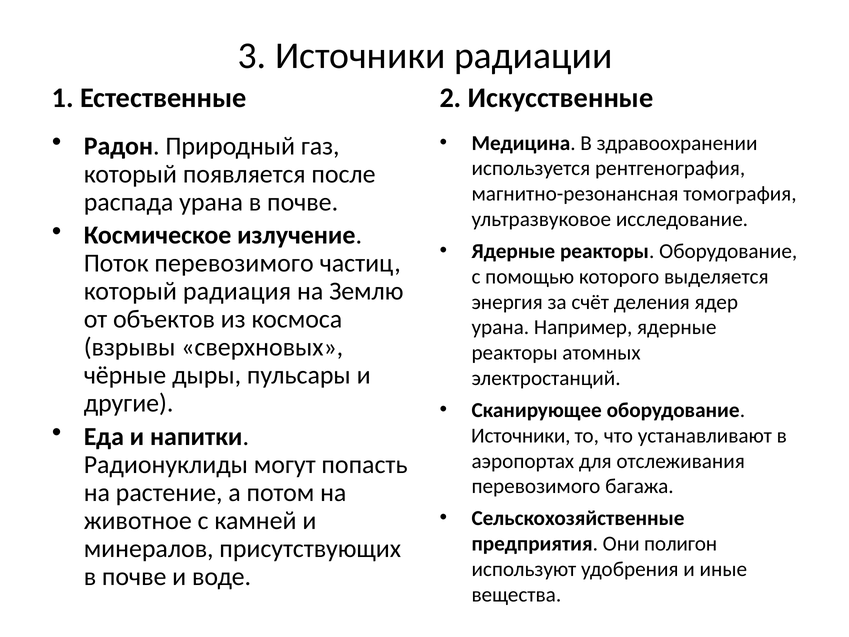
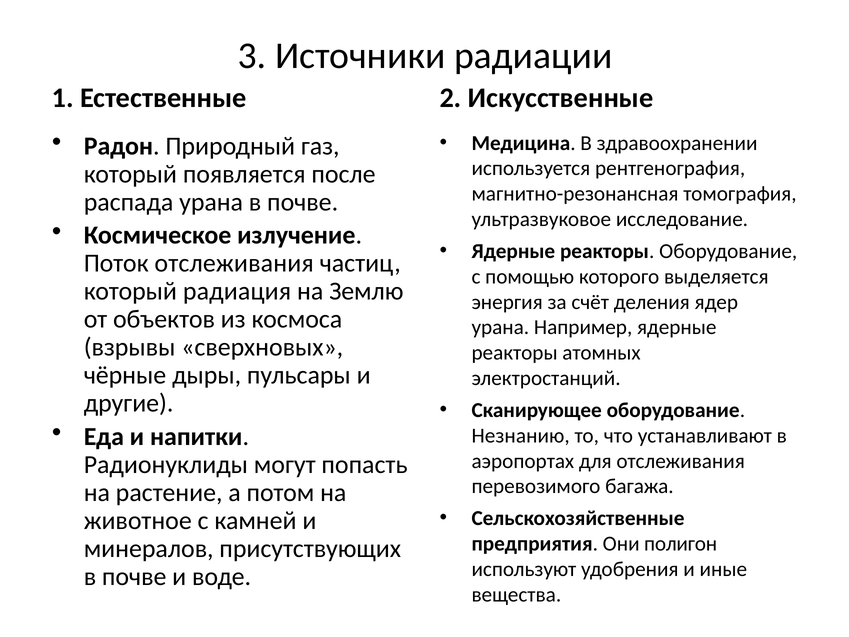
Поток перевозимого: перевозимого -> отслеживания (234, 263)
Источники: Источники -> Незнанию (521, 435)
